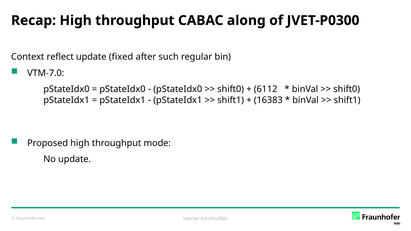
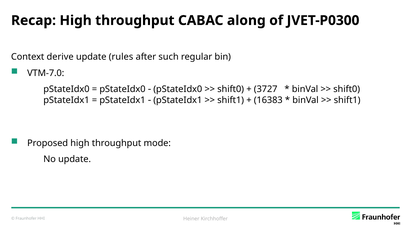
reflect: reflect -> derive (60, 57)
fixed: fixed -> rules (121, 57)
6112: 6112 -> 3727 (266, 89)
